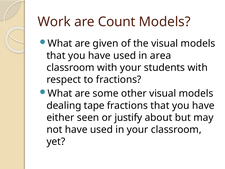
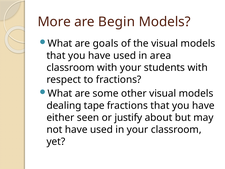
Work: Work -> More (54, 22)
Count: Count -> Begin (117, 22)
given: given -> goals (106, 43)
